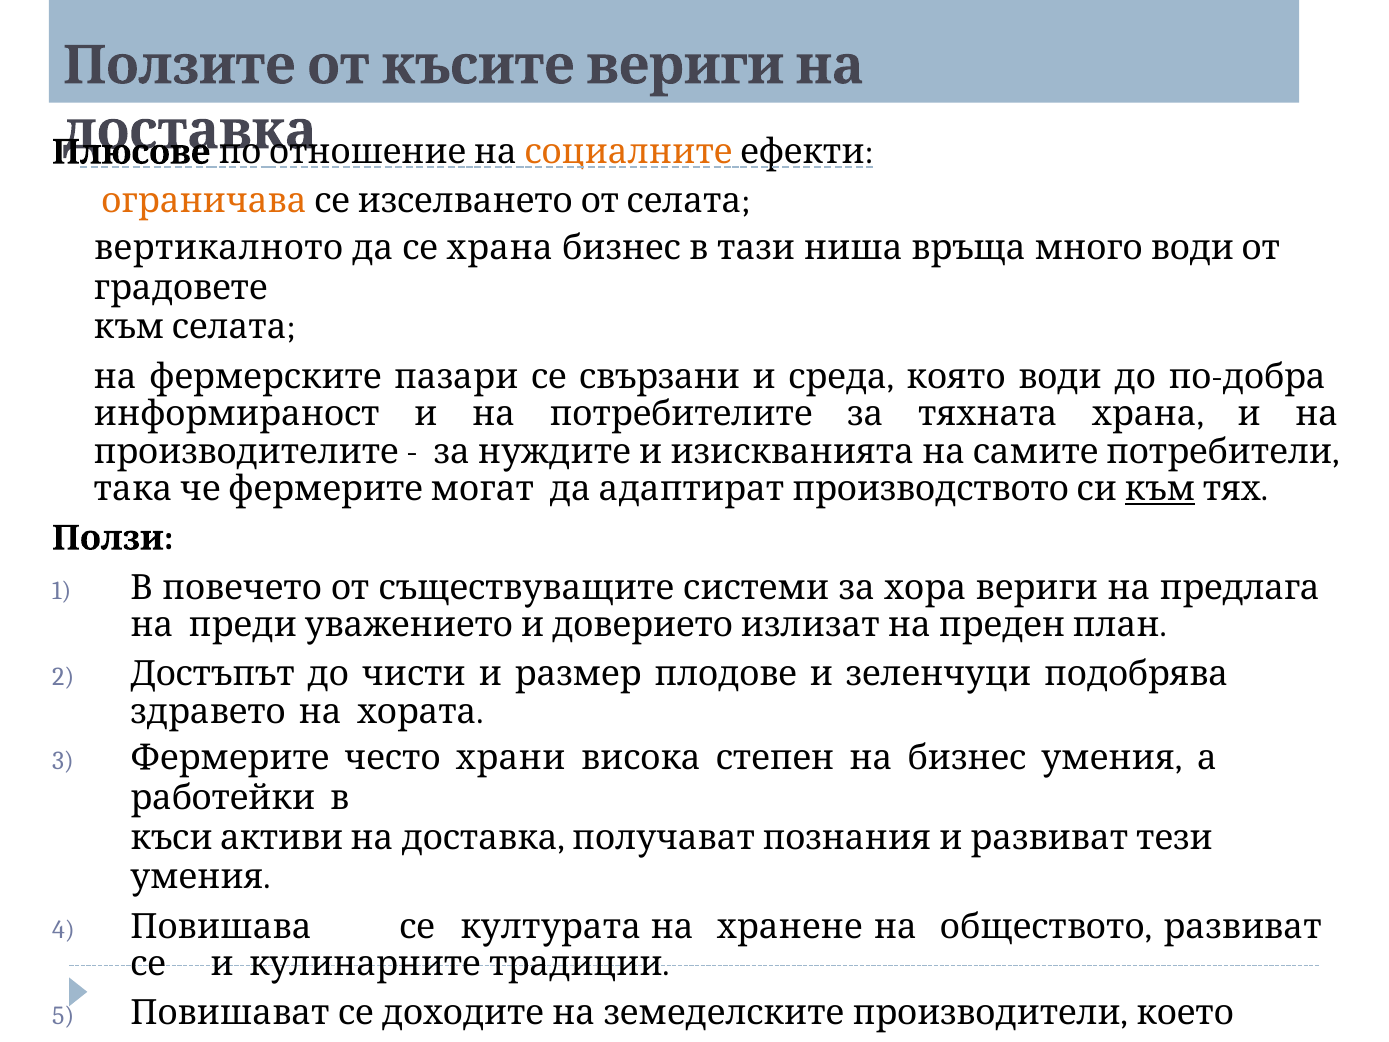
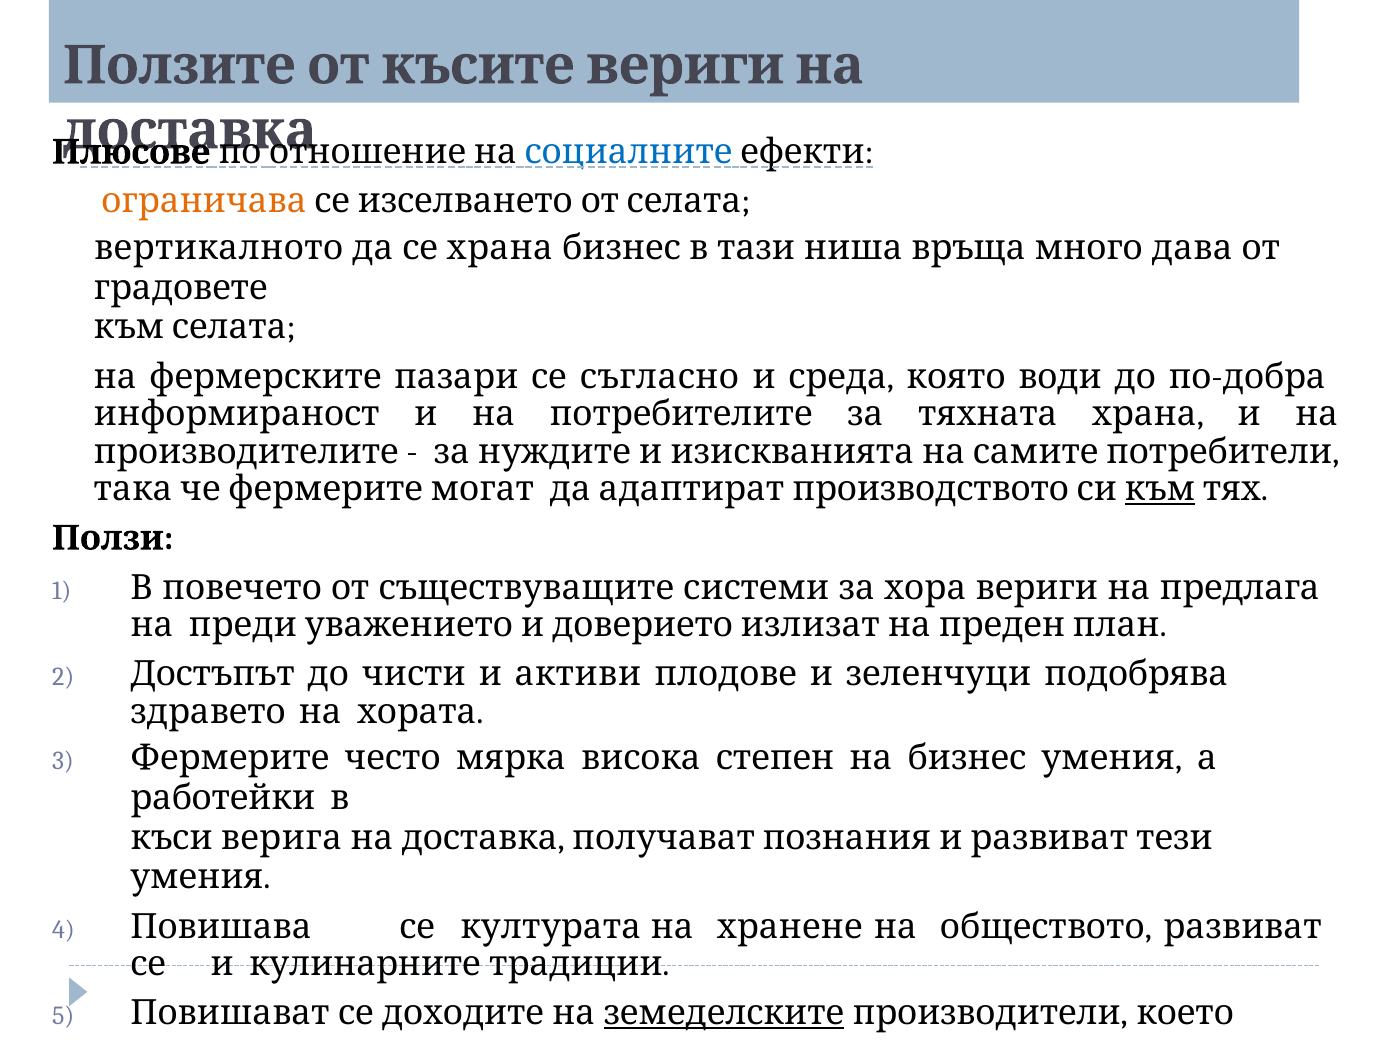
социалните colour: orange -> blue (629, 152)
много води: води -> дава (1192, 248)
свързани: свързани -> съгласно (659, 377)
размер: размер -> активи (578, 674)
храни: храни -> мярка (511, 758)
активи: активи -> верига (281, 837)
земеделските underline: none -> present (724, 1013)
